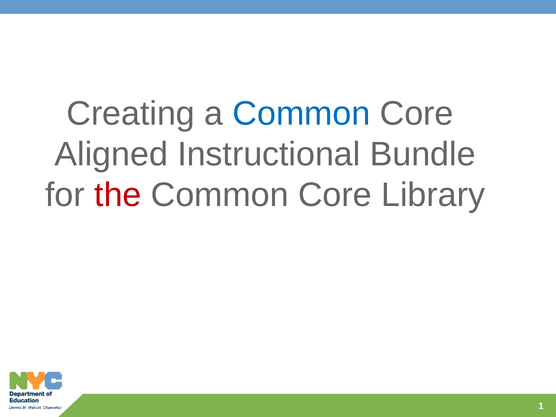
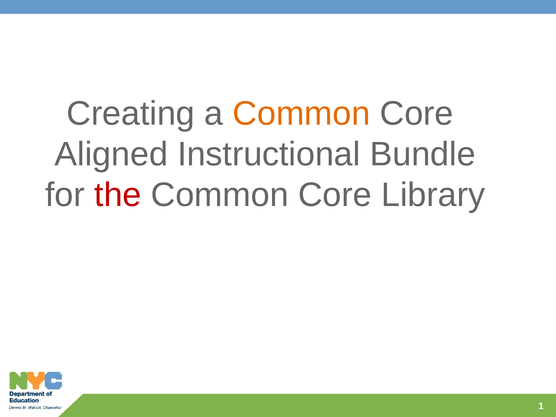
Common colour: blue -> orange (301, 114)
